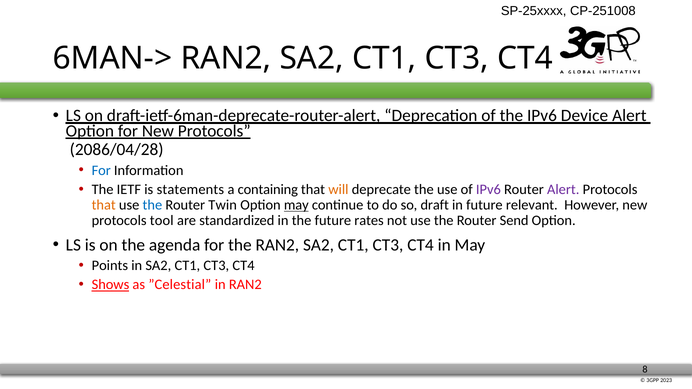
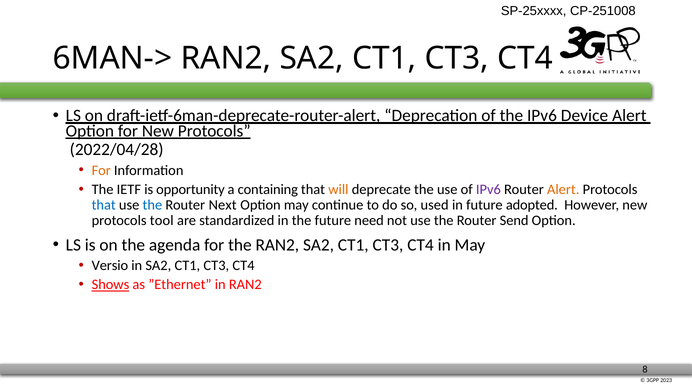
2086/04/28: 2086/04/28 -> 2022/04/28 (117, 150)
For colour: blue -> orange (101, 170)
statements: statements -> opportunity (190, 190)
Alert colour: purple -> orange (563, 190)
that colour: orange -> blue (104, 205)
Twin: Twin -> Next (223, 205)
may underline: present -> none (296, 205)
draft: draft -> used (435, 205)
relevant: relevant -> adopted (532, 205)
rates: rates -> need (369, 221)
Points: Points -> Versio (110, 266)
”Celestial: ”Celestial -> ”Ethernet (180, 285)
